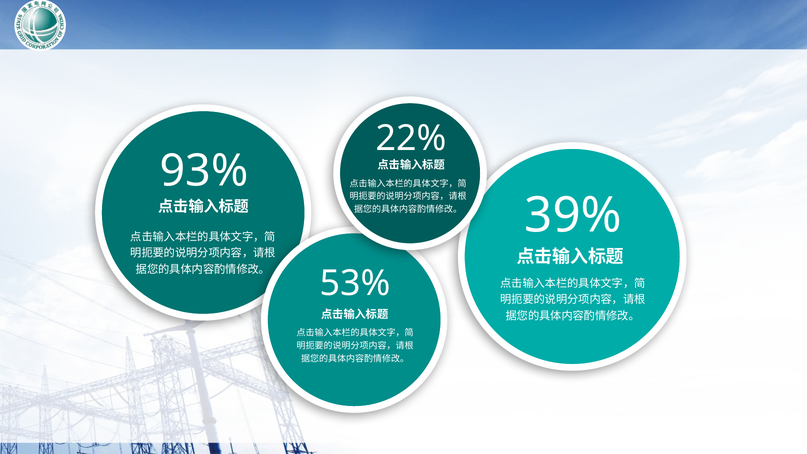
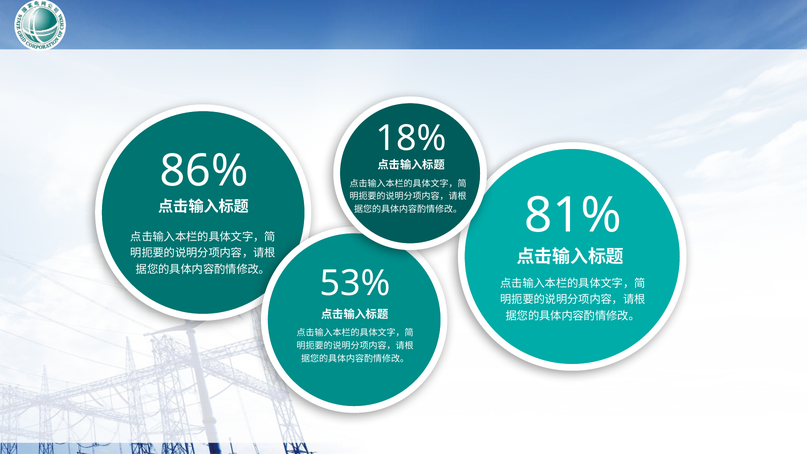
22%: 22% -> 18% (411, 138)
93%: 93% -> 86% (204, 171)
39%: 39% -> 81% (573, 216)
